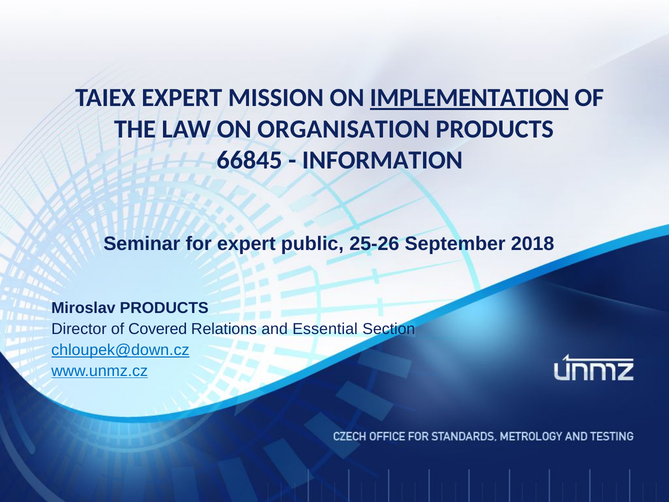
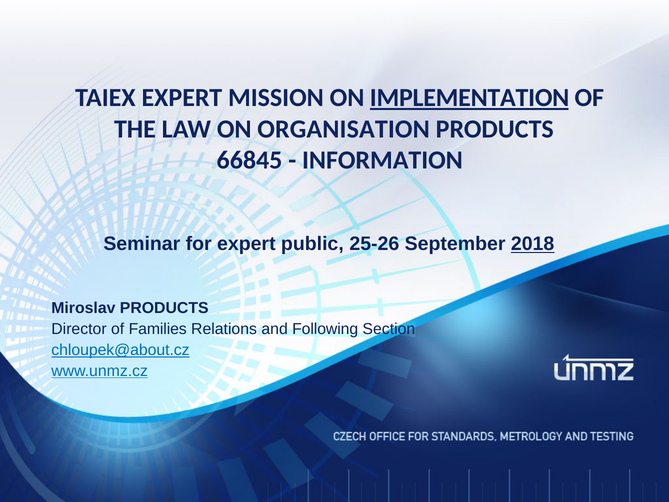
2018 underline: none -> present (533, 244)
Covered: Covered -> Families (158, 329)
Essential: Essential -> Following (325, 329)
chloupek@down.cz: chloupek@down.cz -> chloupek@about.cz (120, 350)
